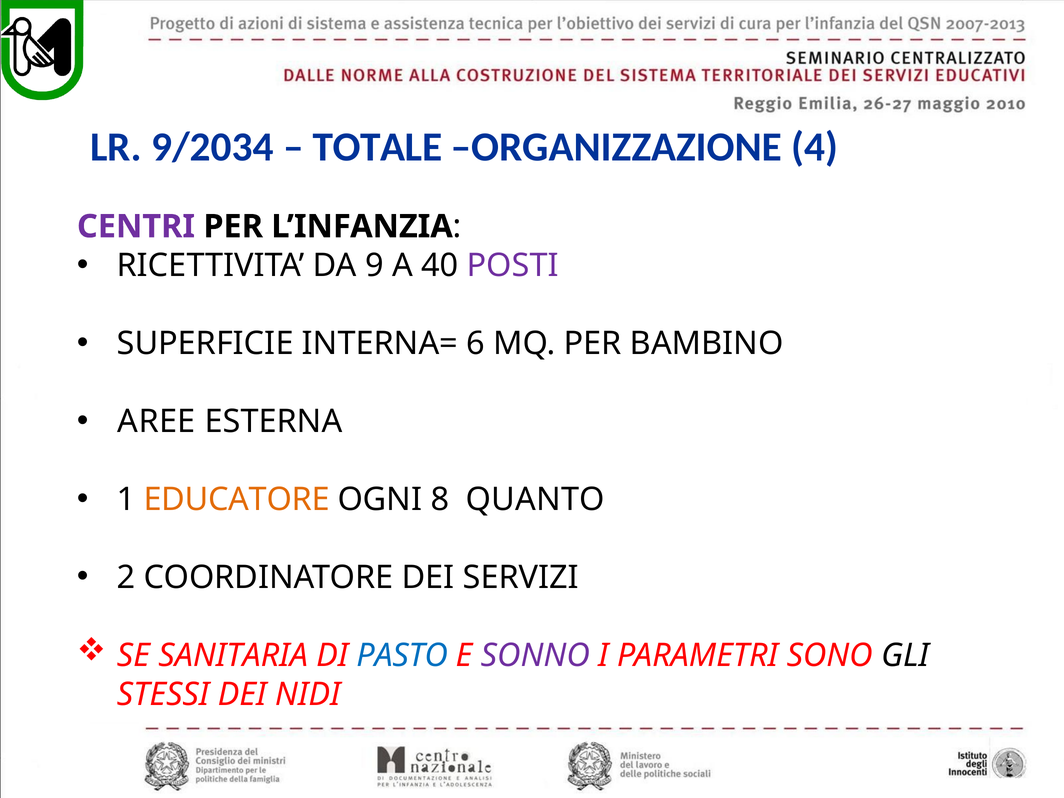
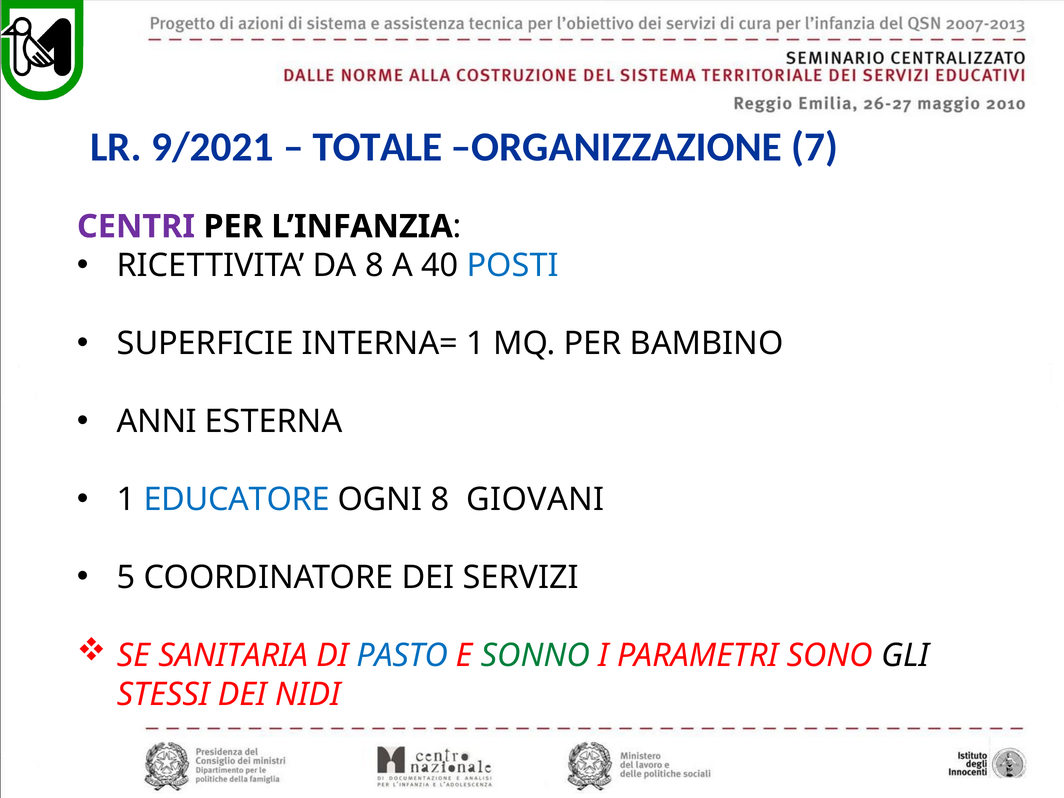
9/2034: 9/2034 -> 9/2021 (212, 147)
4: 4 -> 7 (815, 147)
DA 9: 9 -> 8 (374, 266)
POSTI colour: purple -> blue (513, 266)
INTERNA= 6: 6 -> 1 (476, 344)
AREE: AREE -> ANNI (157, 422)
EDUCATORE colour: orange -> blue (237, 500)
QUANTO: QUANTO -> GIOVANI (535, 500)
2: 2 -> 5 (126, 578)
SONNO colour: purple -> green (535, 656)
